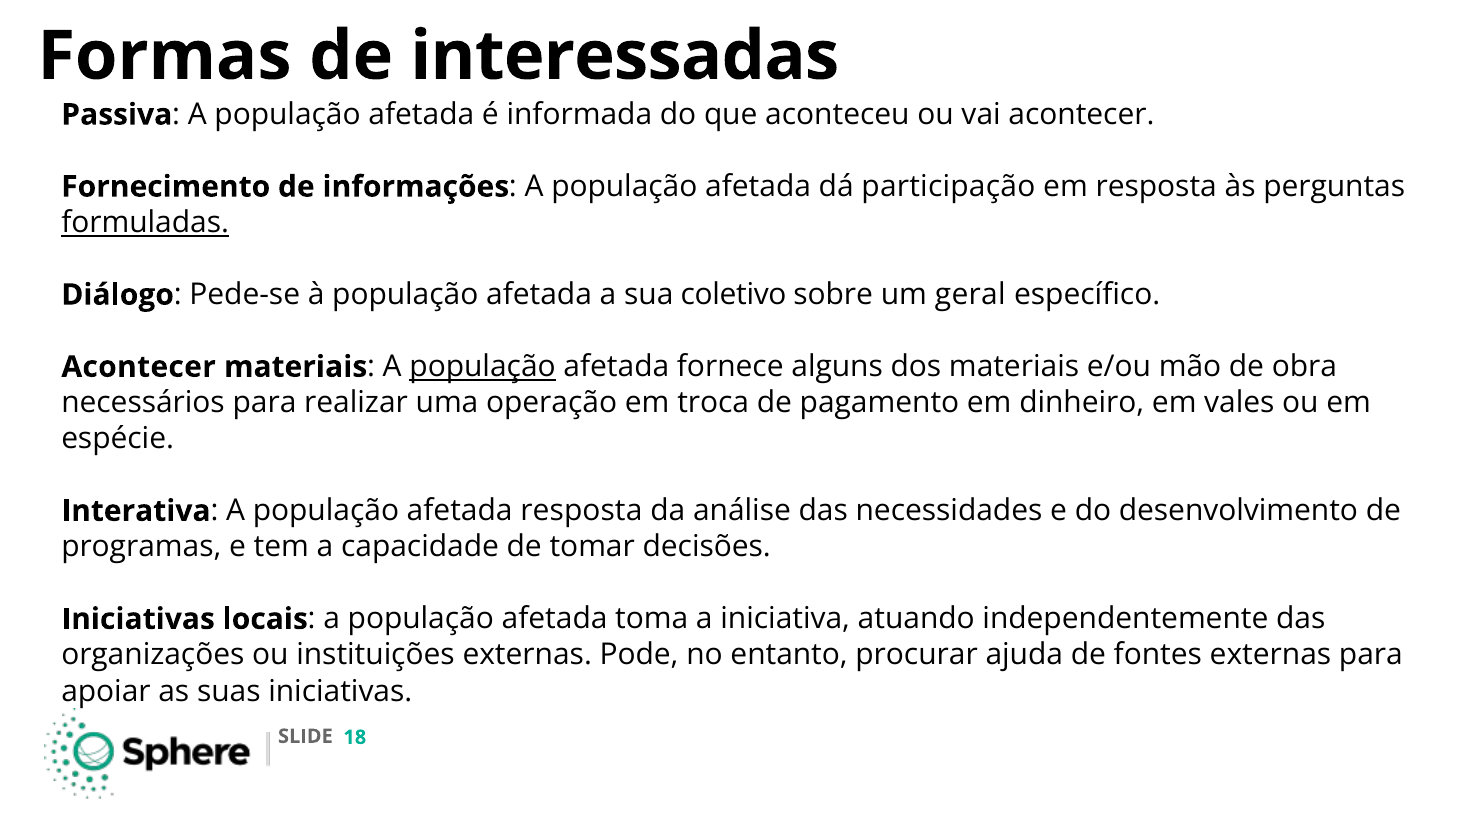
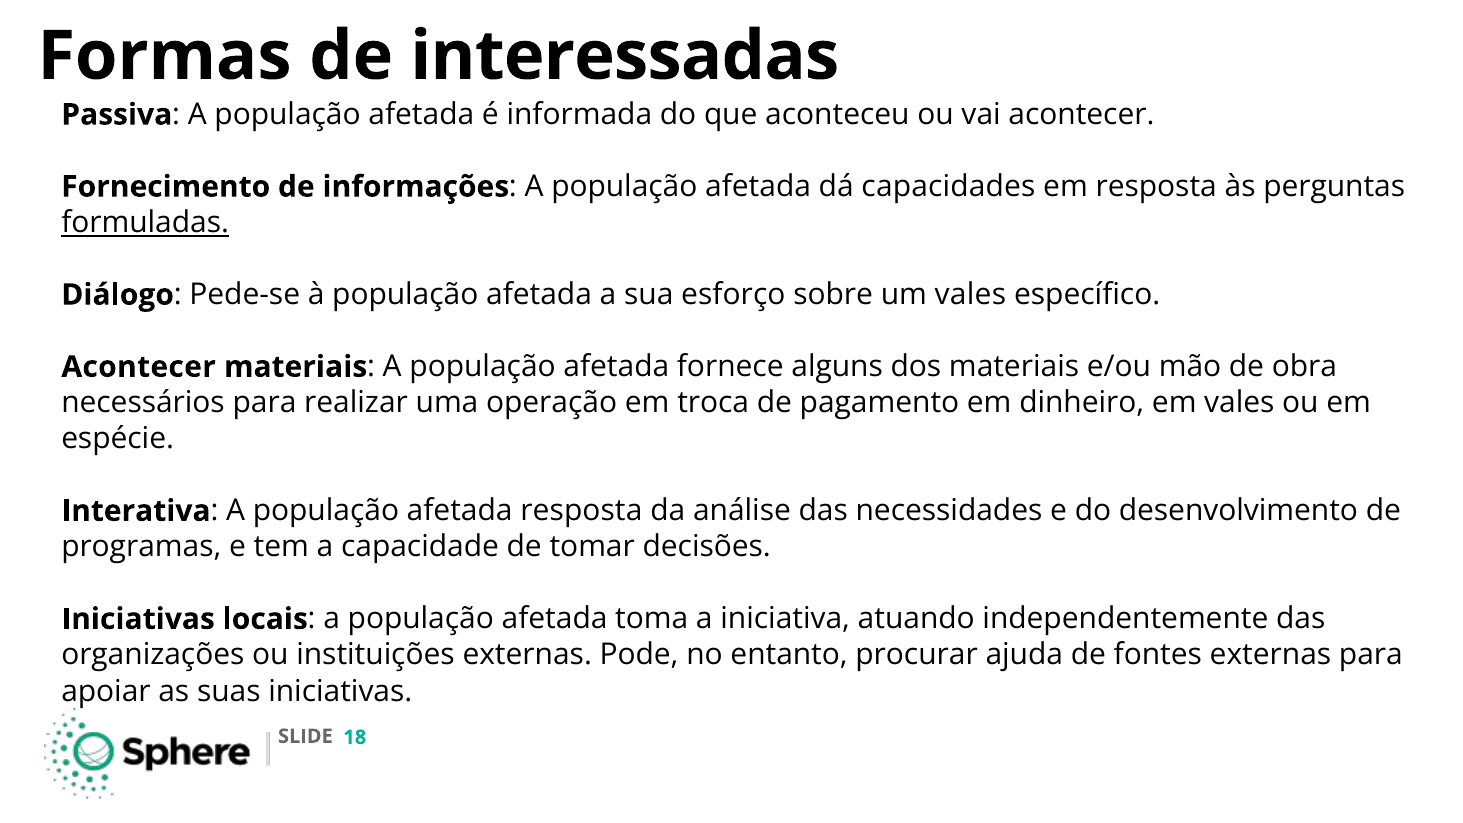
participação: participação -> capacidades (948, 187)
coletivo: coletivo -> esforço (733, 295)
um geral: geral -> vales (970, 295)
população underline: present -> none (483, 367)
